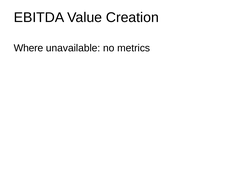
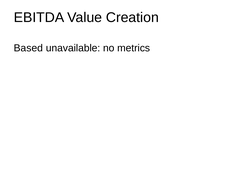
Where: Where -> Based (28, 48)
